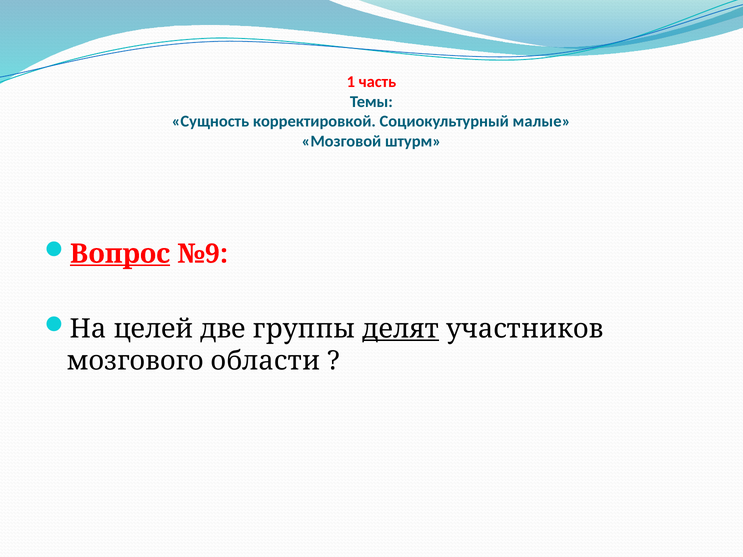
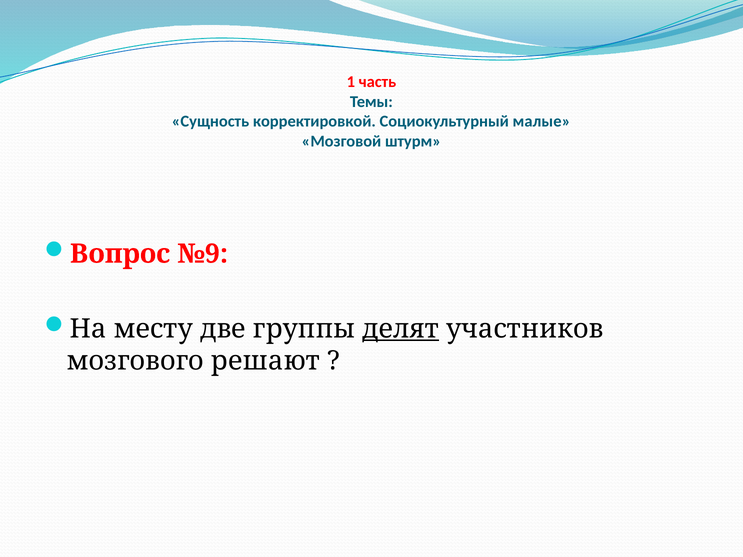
Вопрос underline: present -> none (120, 254)
целей: целей -> месту (153, 329)
области: области -> решают (266, 361)
